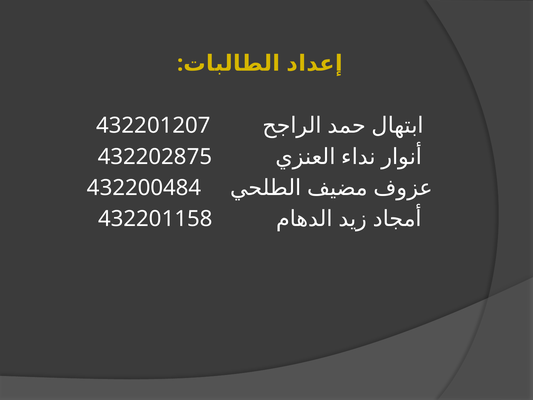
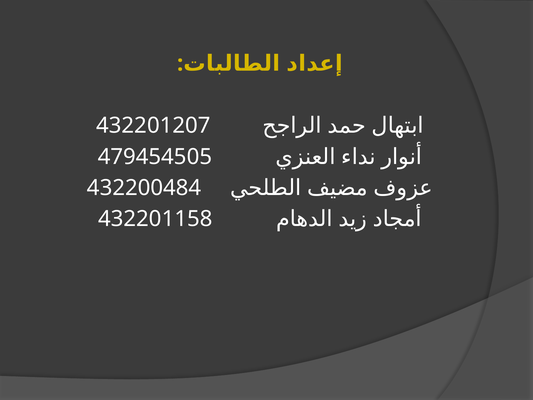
432202875: 432202875 -> 479454505 (155, 157)
